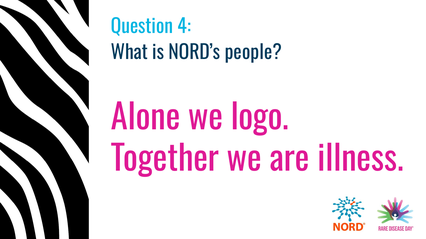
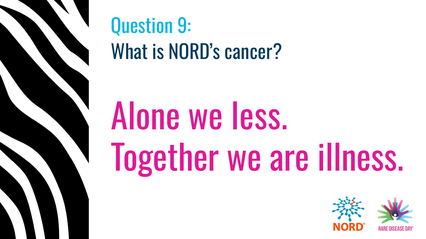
4: 4 -> 9 (184, 27)
people: people -> cancer (253, 53)
logo: logo -> less (259, 118)
